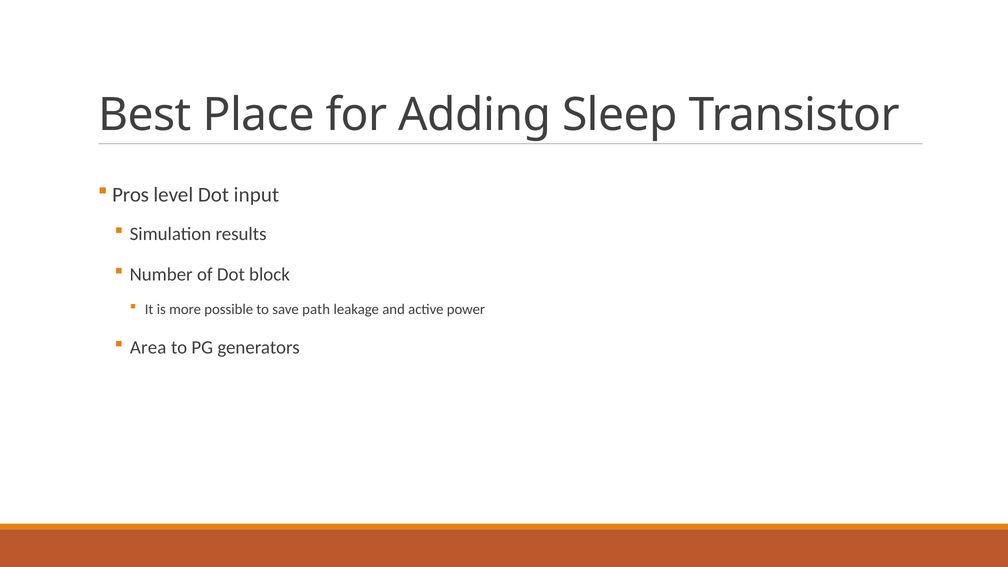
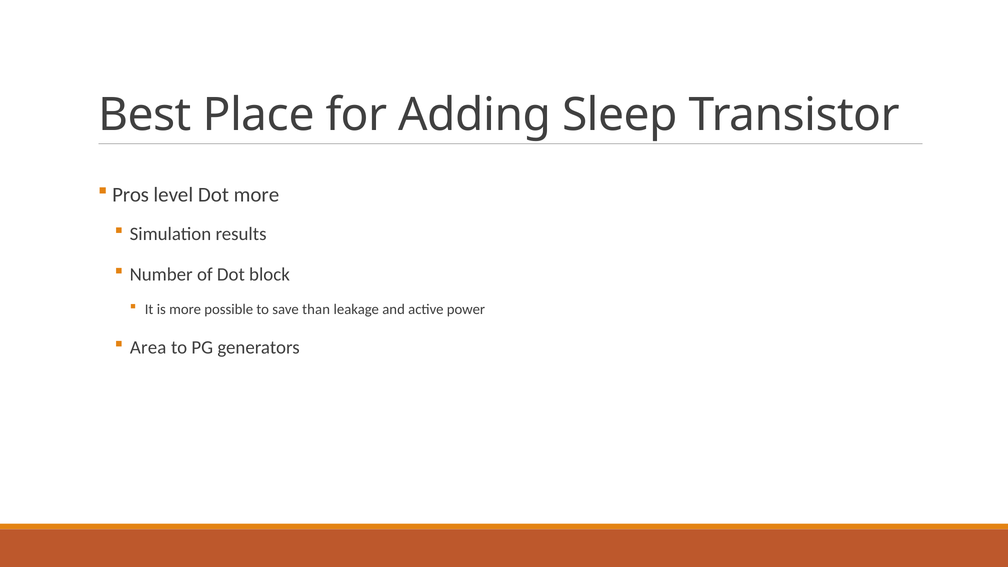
Dot input: input -> more (256, 195)
path: path -> than (316, 309)
